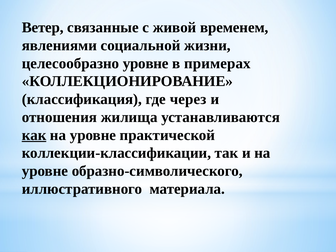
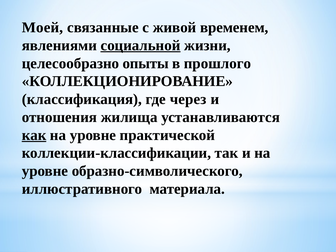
Ветер: Ветер -> Моей (43, 27)
социальной underline: none -> present (141, 45)
целесообразно уровне: уровне -> опыты (146, 63)
примерах: примерах -> прошлого (217, 63)
